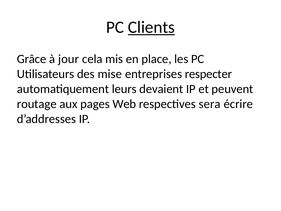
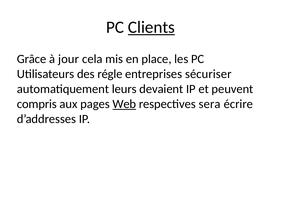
mise: mise -> régle (110, 74)
respecter: respecter -> sécuriser (208, 74)
routage: routage -> compris (37, 104)
Web underline: none -> present (124, 104)
